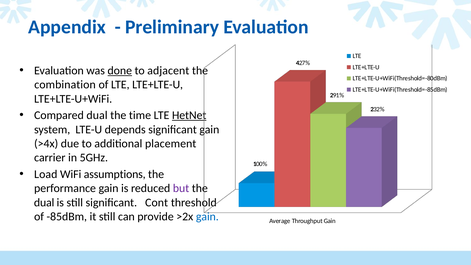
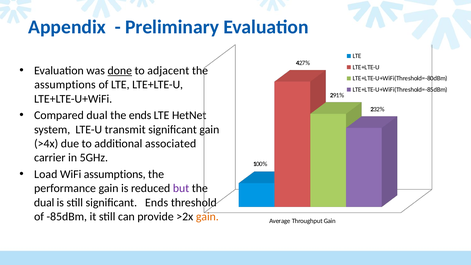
combination: combination -> assumptions (65, 85)
the time: time -> ends (140, 115)
HetNet underline: present -> none (189, 115)
depends: depends -> transmit (125, 129)
placement: placement -> associated (171, 144)
significant Cont: Cont -> Ends (157, 202)
gain colour: blue -> orange (207, 217)
